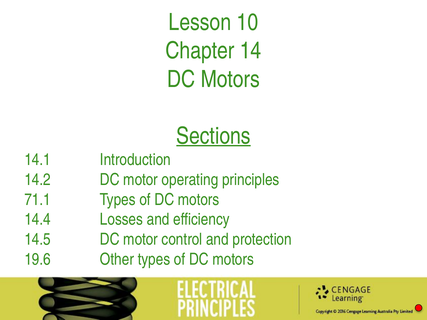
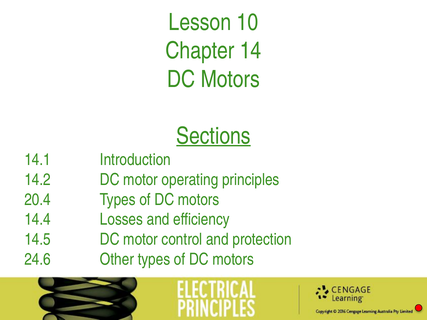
71.1: 71.1 -> 20.4 (38, 200)
19.6: 19.6 -> 24.6 (38, 260)
